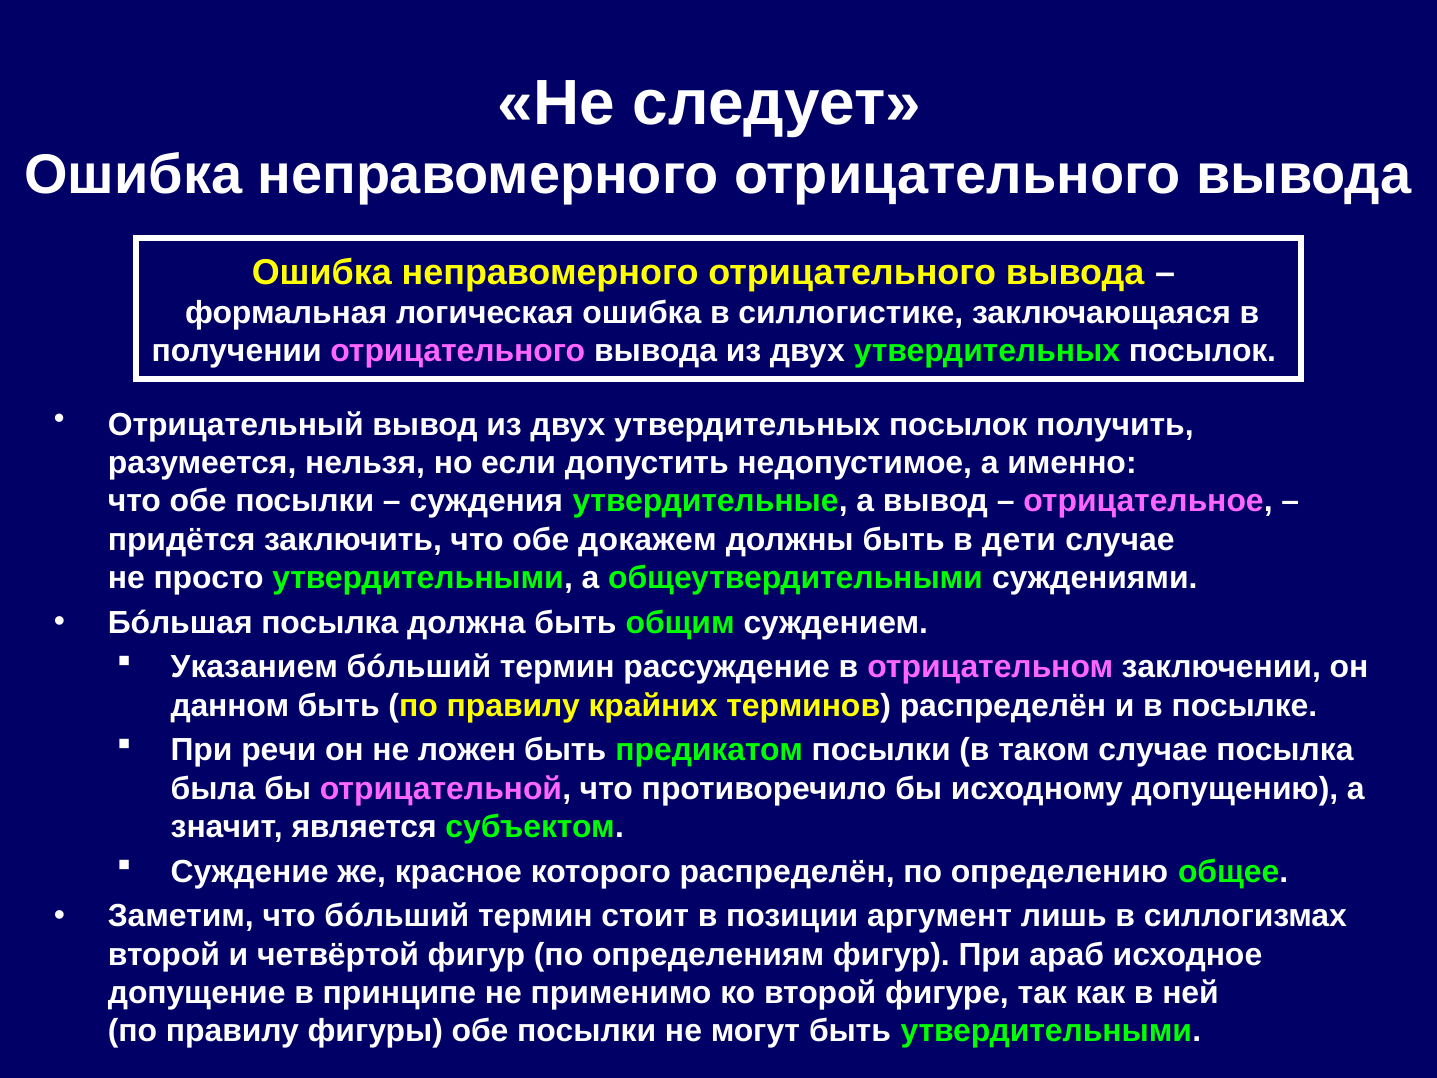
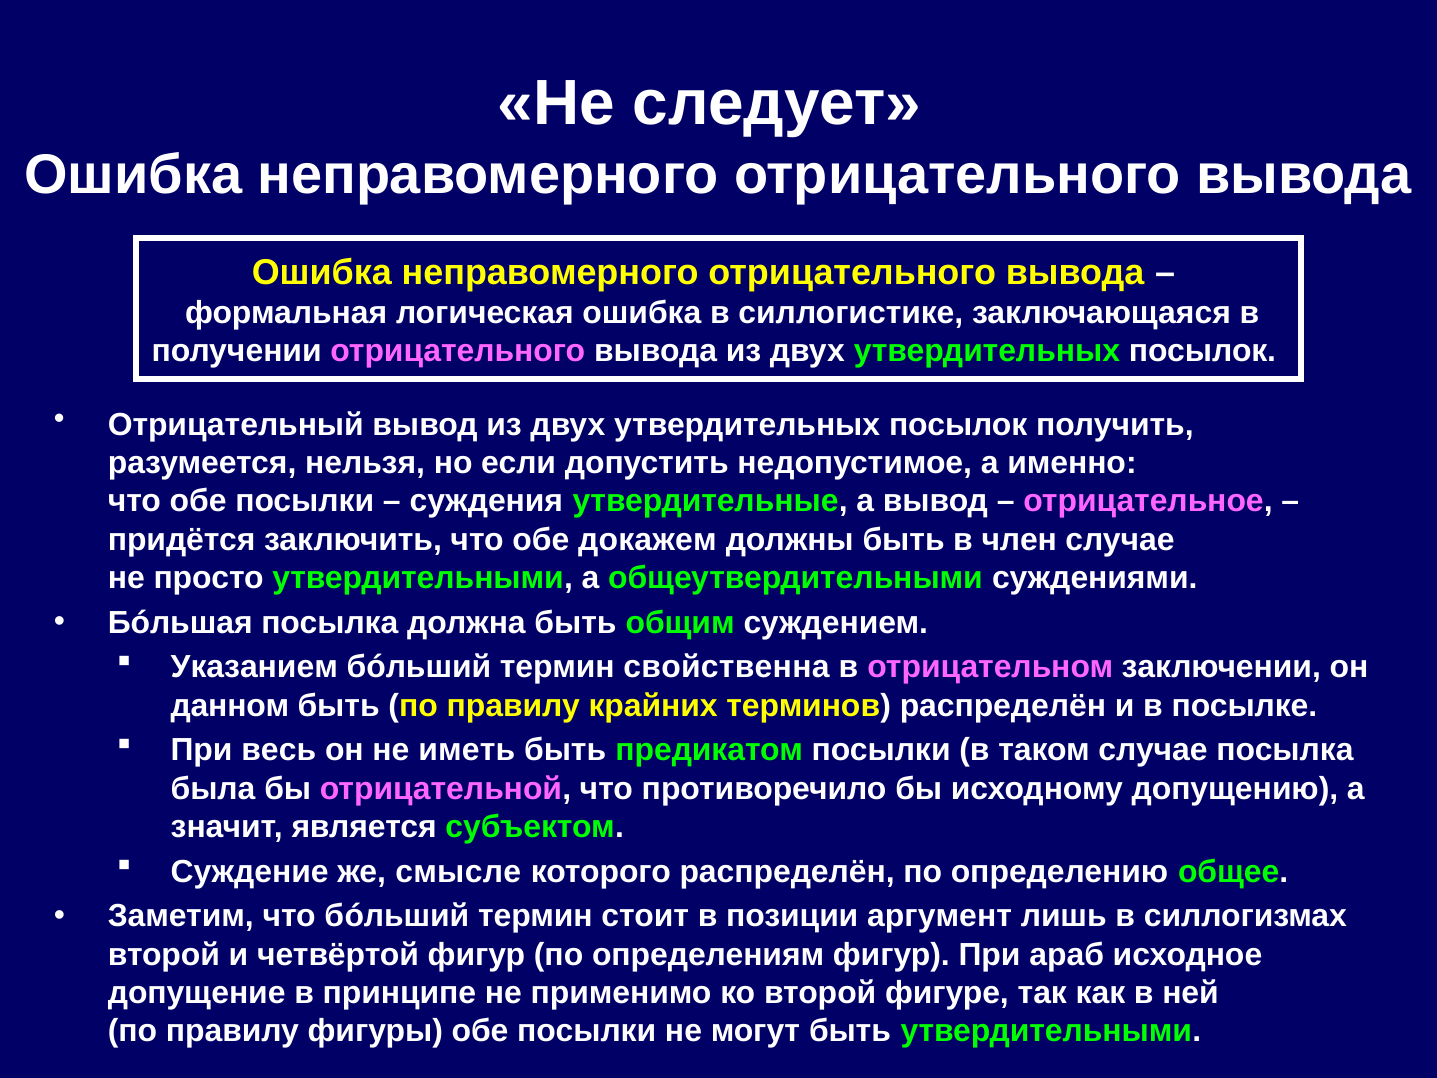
дети: дети -> член (1019, 539)
рассуждение: рассуждение -> свойственна (726, 667)
речи: речи -> весь (279, 750)
ложен: ложен -> иметь (467, 750)
красное: красное -> смысле (458, 871)
